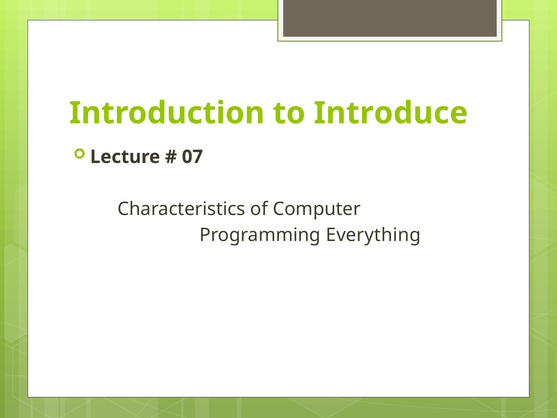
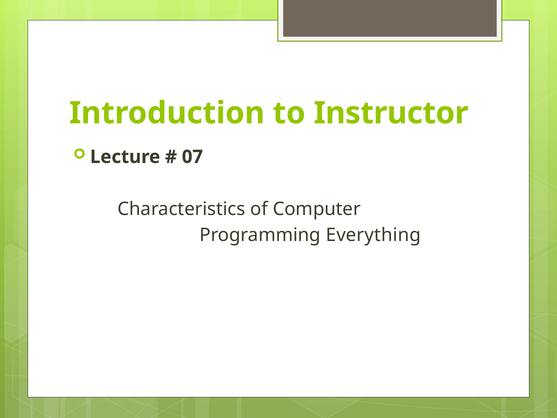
Introduce: Introduce -> Instructor (391, 113)
